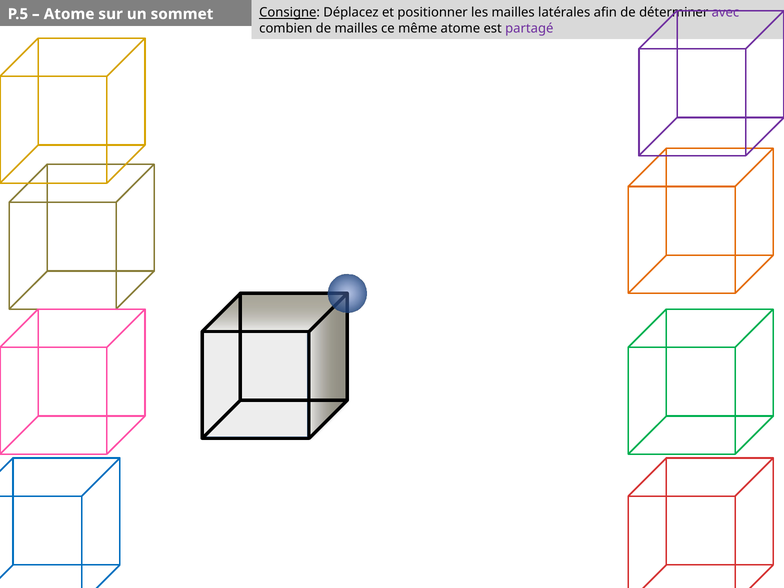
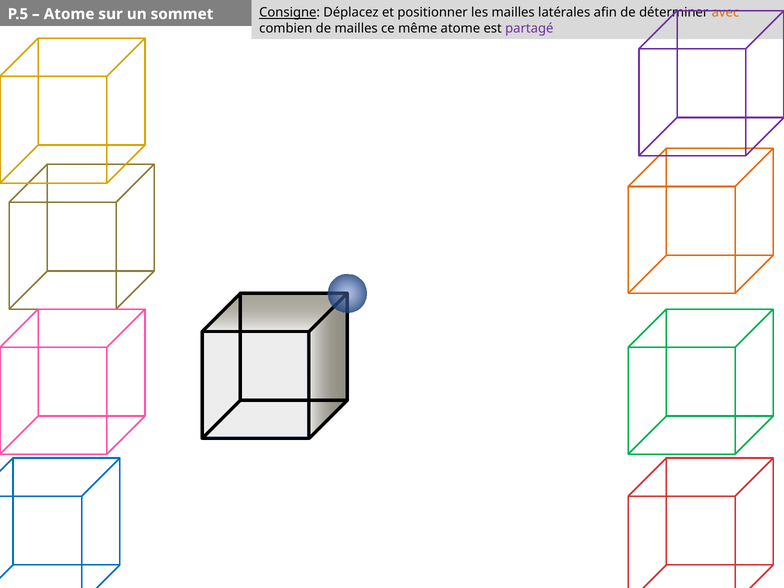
avec colour: purple -> orange (725, 13)
